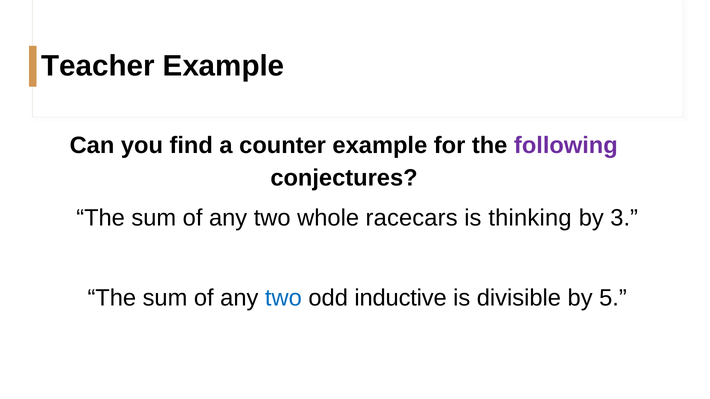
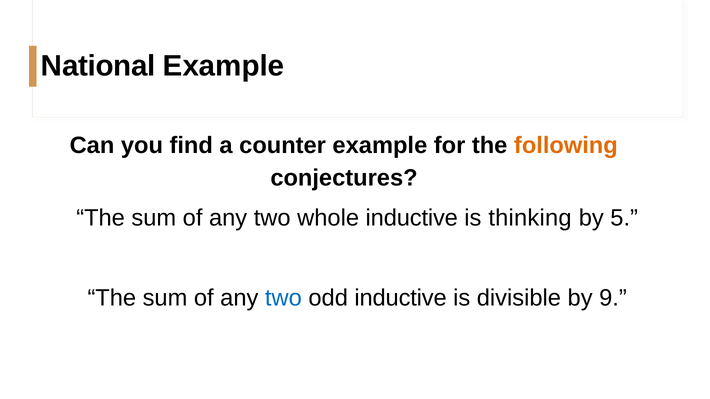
Teacher: Teacher -> National (98, 66)
following colour: purple -> orange (566, 145)
whole racecars: racecars -> inductive (412, 218)
3: 3 -> 5 (624, 218)
5: 5 -> 9 (613, 298)
